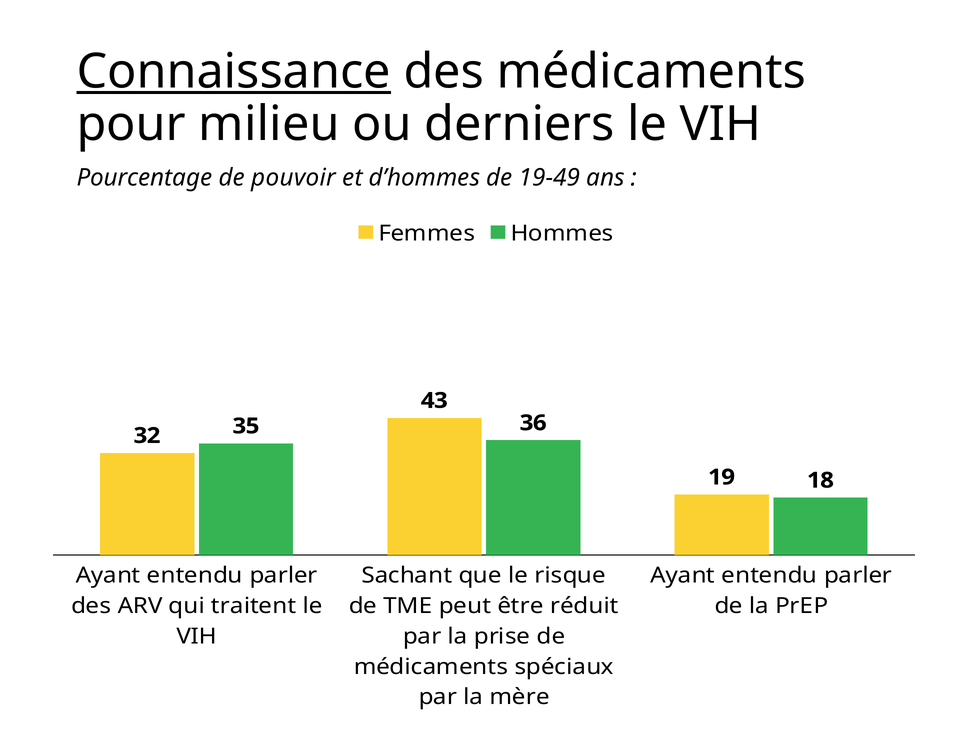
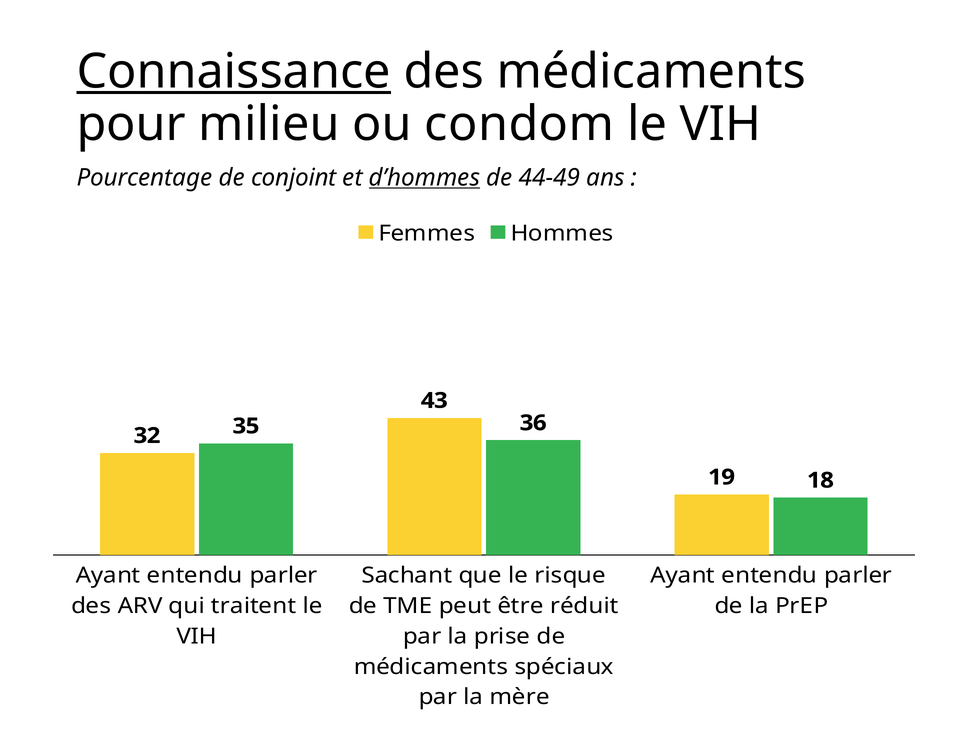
derniers: derniers -> condom (519, 124)
pouvoir: pouvoir -> conjoint (294, 178)
d’hommes underline: none -> present (425, 178)
19-49: 19-49 -> 44-49 (549, 178)
